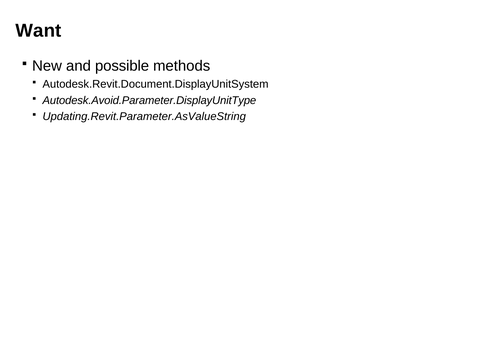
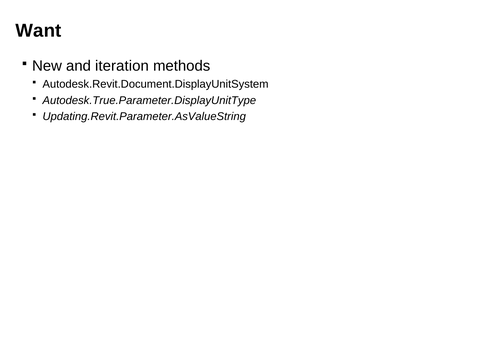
possible: possible -> iteration (122, 66)
Autodesk.Avoid.Parameter.DisplayUnitType: Autodesk.Avoid.Parameter.DisplayUnitType -> Autodesk.True.Parameter.DisplayUnitType (149, 100)
